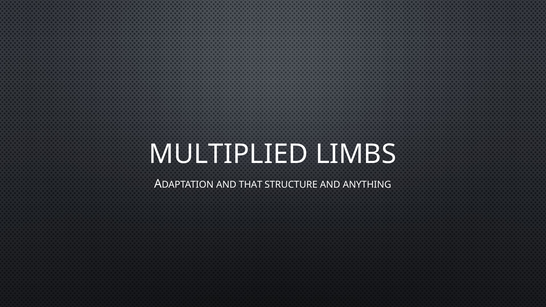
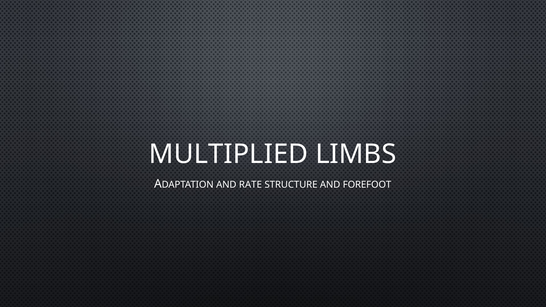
THAT: THAT -> RATE (250, 185)
ANYTHING: ANYTHING -> FOREFOOT (367, 185)
